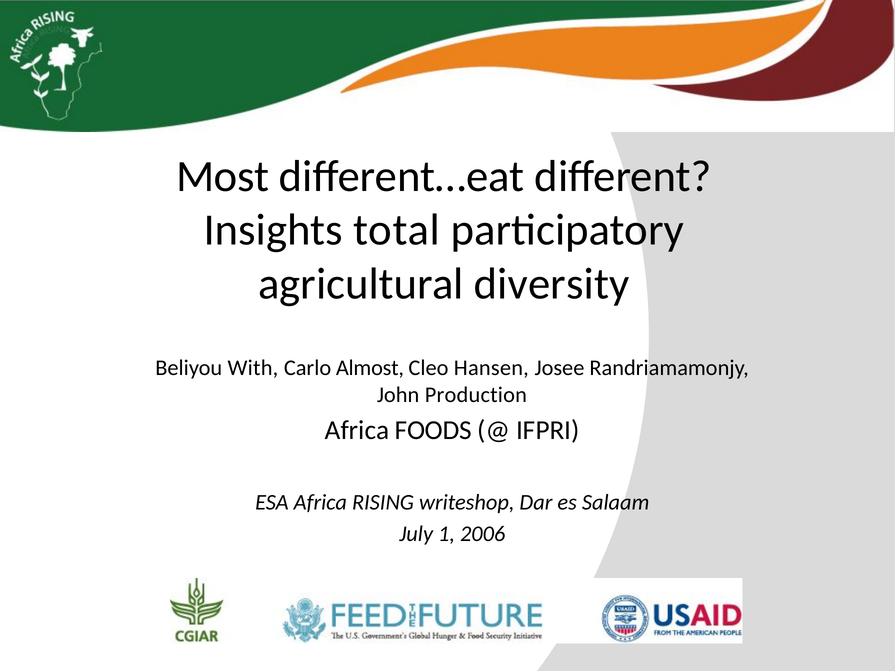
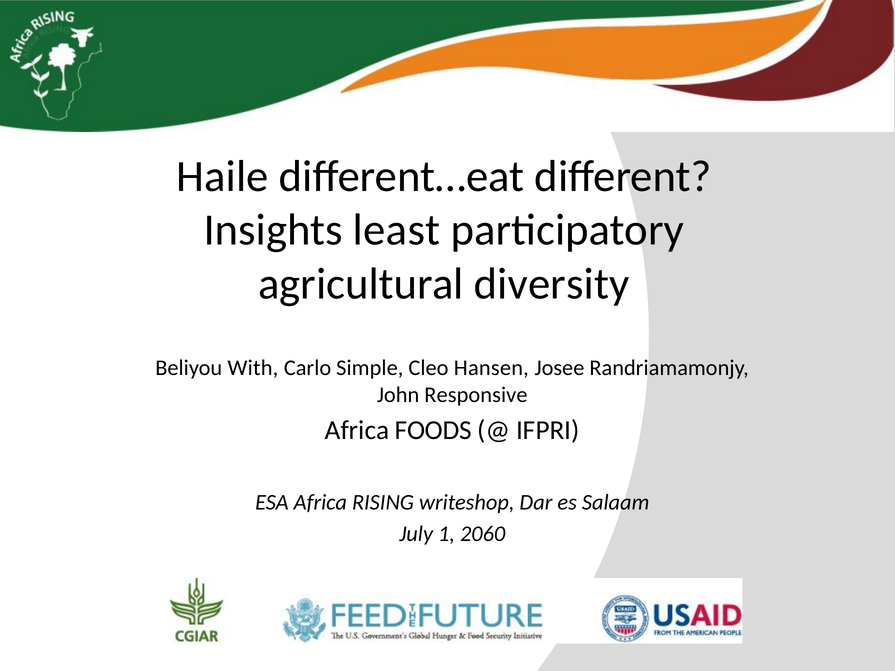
Most: Most -> Haile (222, 177)
total: total -> least (397, 230)
Almost: Almost -> Simple (370, 368)
Production: Production -> Responsive (476, 395)
2006: 2006 -> 2060 (483, 534)
